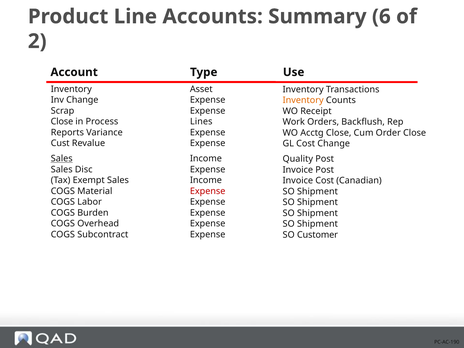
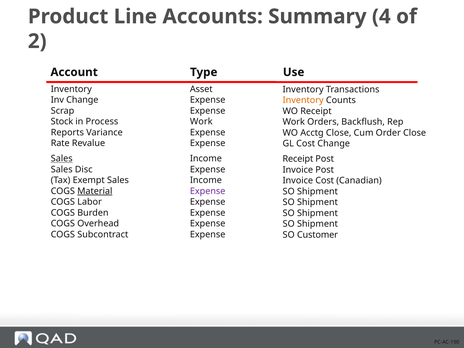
6: 6 -> 4 (381, 17)
Close: Close -> Stock (62, 122)
Lines: Lines -> Work (201, 122)
Cust: Cust -> Rate (60, 143)
Quality: Quality -> Receipt (298, 159)
Material underline: none -> present (95, 191)
Expense colour: red -> purple (208, 191)
